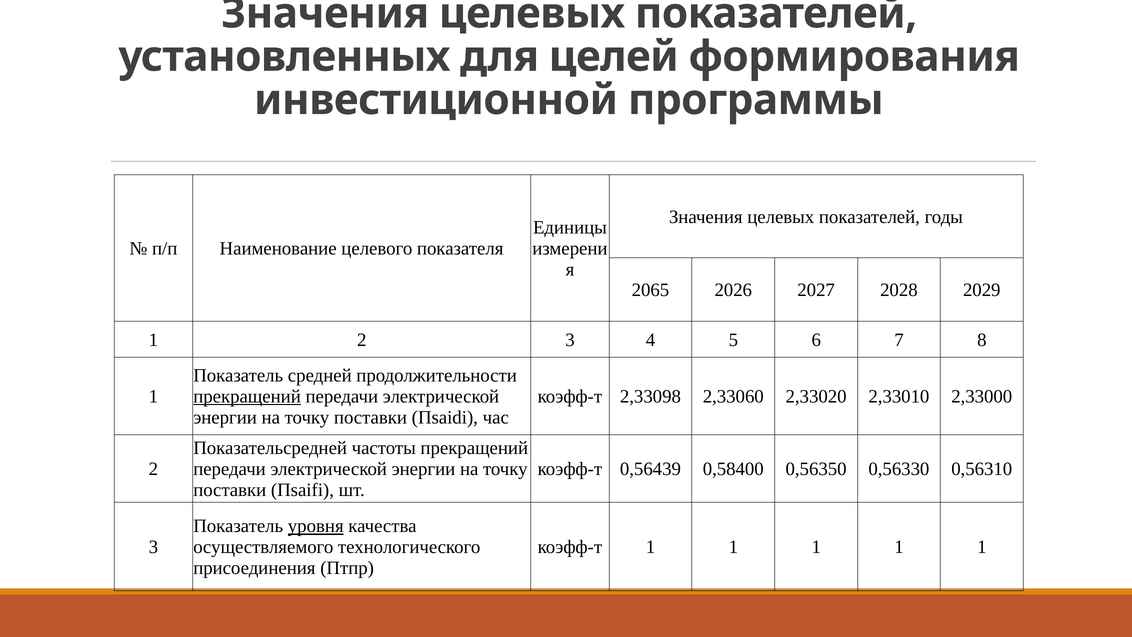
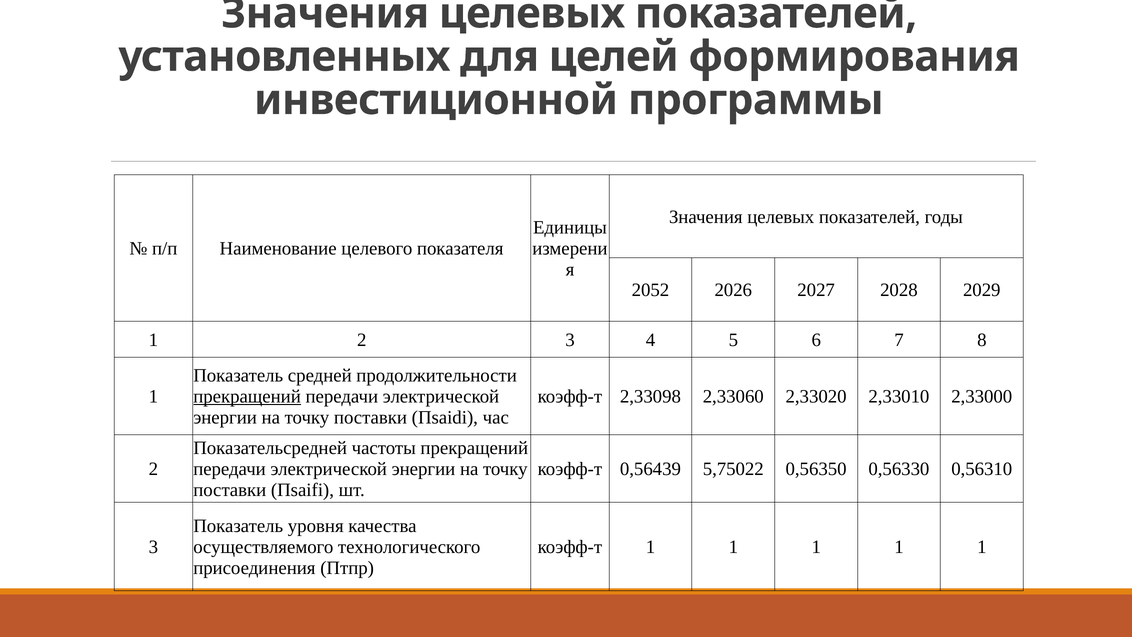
2065: 2065 -> 2052 (650, 290)
0,58400: 0,58400 -> 5,75022 (733, 469)
уровня underline: present -> none (316, 526)
